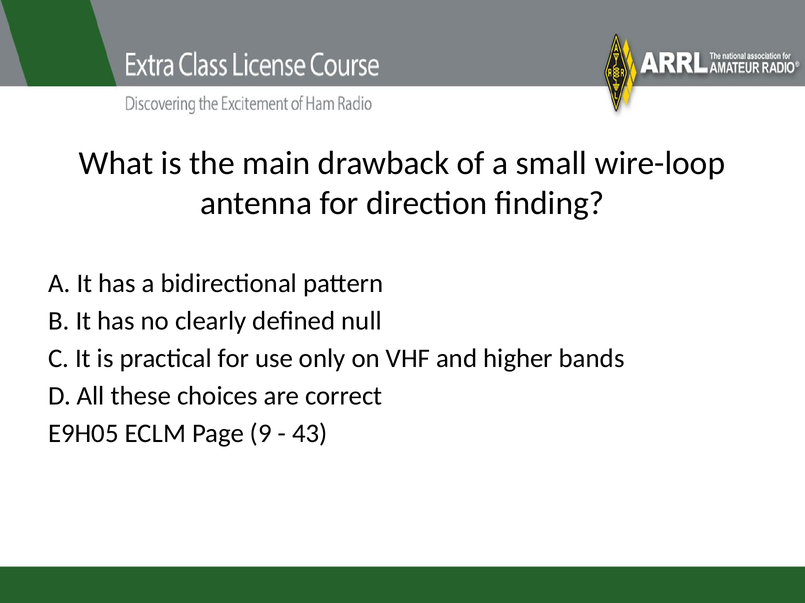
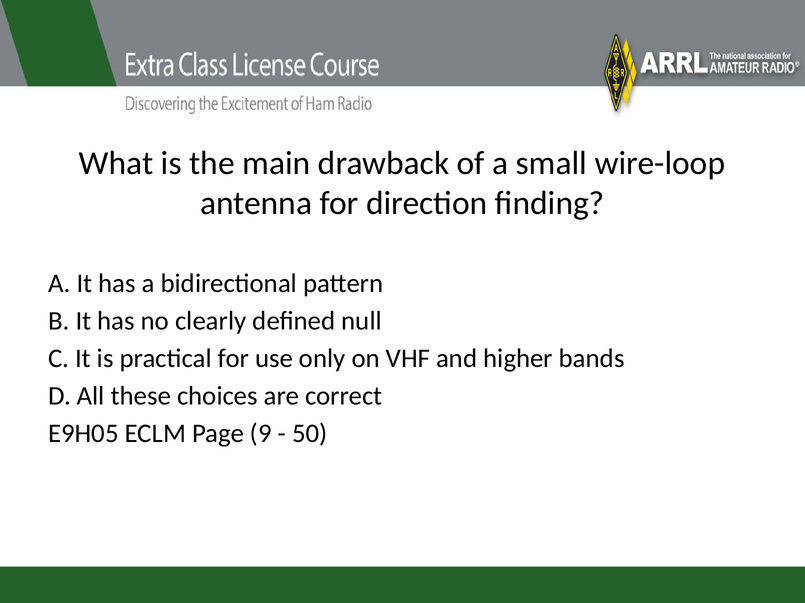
43: 43 -> 50 (310, 434)
